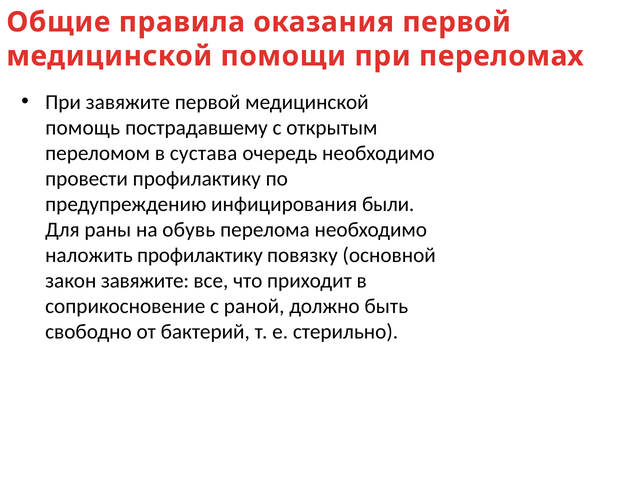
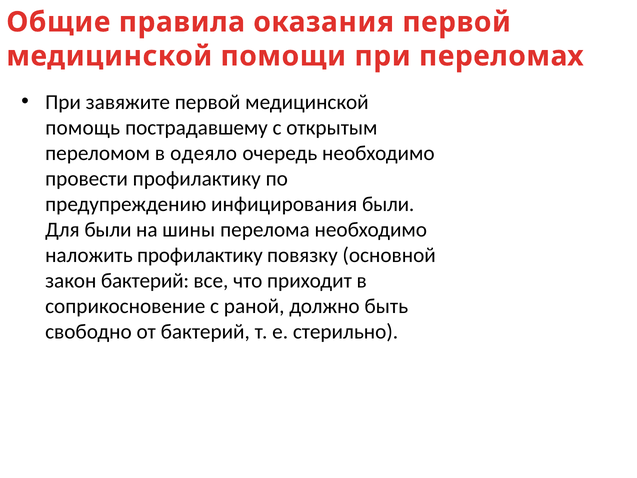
сустава: сустава -> одеяло (204, 153)
Для раны: раны -> были (108, 229)
обувь: обувь -> шины (189, 229)
закон завяжите: завяжите -> бактерий (145, 280)
